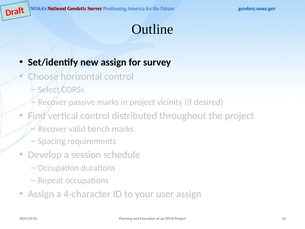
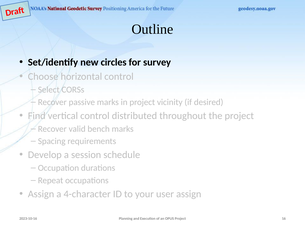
new assign: assign -> circles (114, 62)
